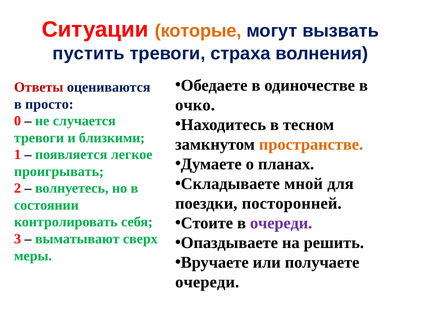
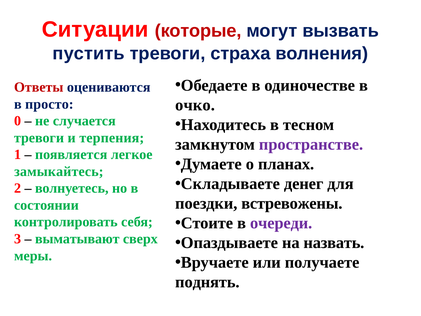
которые colour: orange -> red (198, 31)
близкими: близкими -> терпения (112, 138)
пространстве colour: orange -> purple (311, 144)
проигрывать: проигрывать -> замыкайтесь (59, 171)
мной: мной -> денег (304, 184)
посторонней: посторонней -> встревожены (292, 203)
решить: решить -> назвать (334, 243)
очереди: очереди -> поднять (207, 282)
